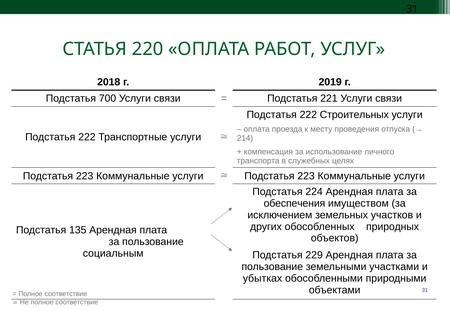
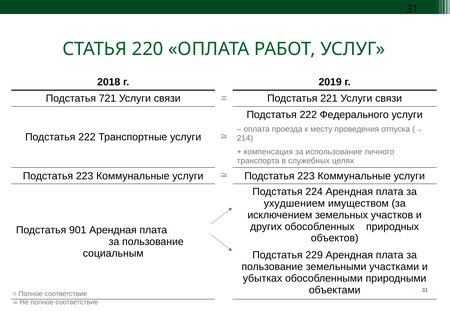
700: 700 -> 721 (108, 99)
Строительных: Строительных -> Федерального (354, 115)
обеспечения: обеспечения -> ухудшением (294, 204)
135: 135 -> 901 (78, 231)
